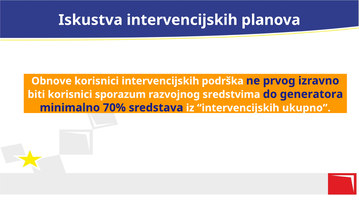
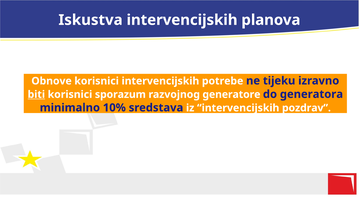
podrška: podrška -> potrebe (223, 81)
prvog: prvog -> tijeku (279, 81)
biti underline: none -> present (36, 94)
sredstvima: sredstvima -> generatore (231, 94)
70%: 70% -> 10% (114, 108)
ukupno: ukupno -> pozdrav (306, 108)
